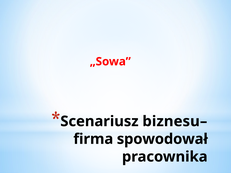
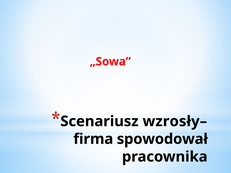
biznesu–: biznesu– -> wzrosły– (175, 121)
